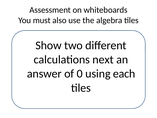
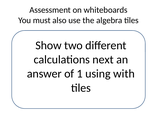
0: 0 -> 1 (80, 74)
each: each -> with (124, 74)
